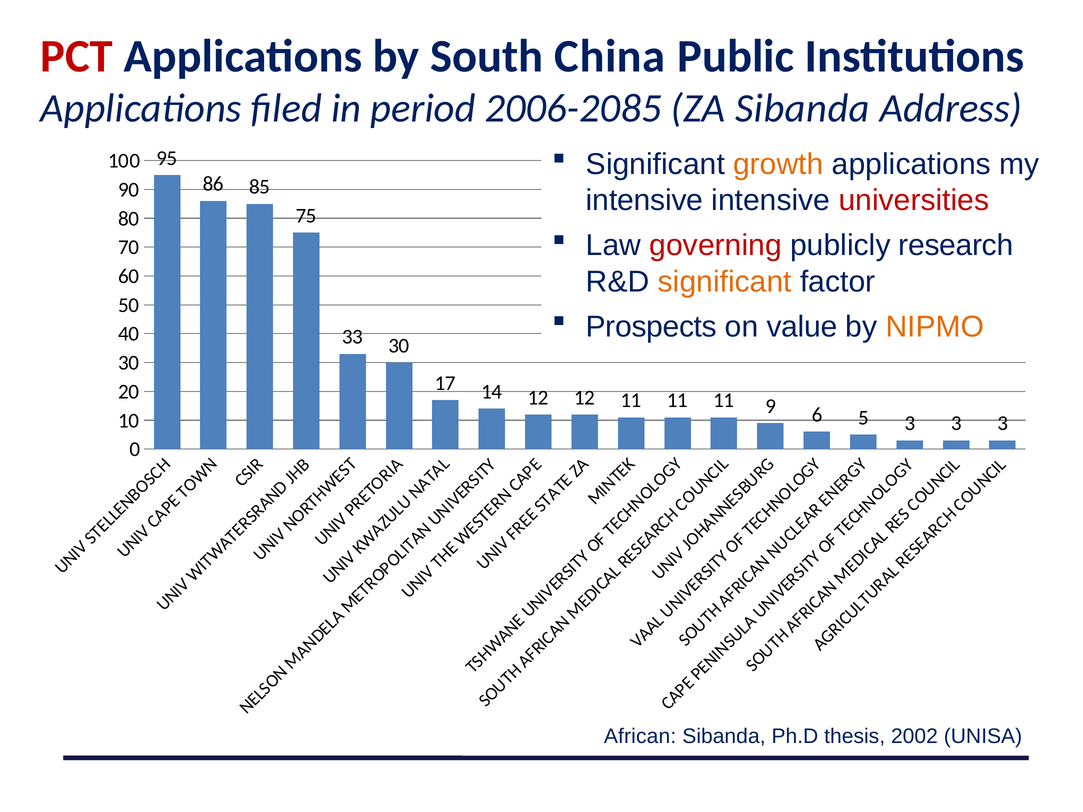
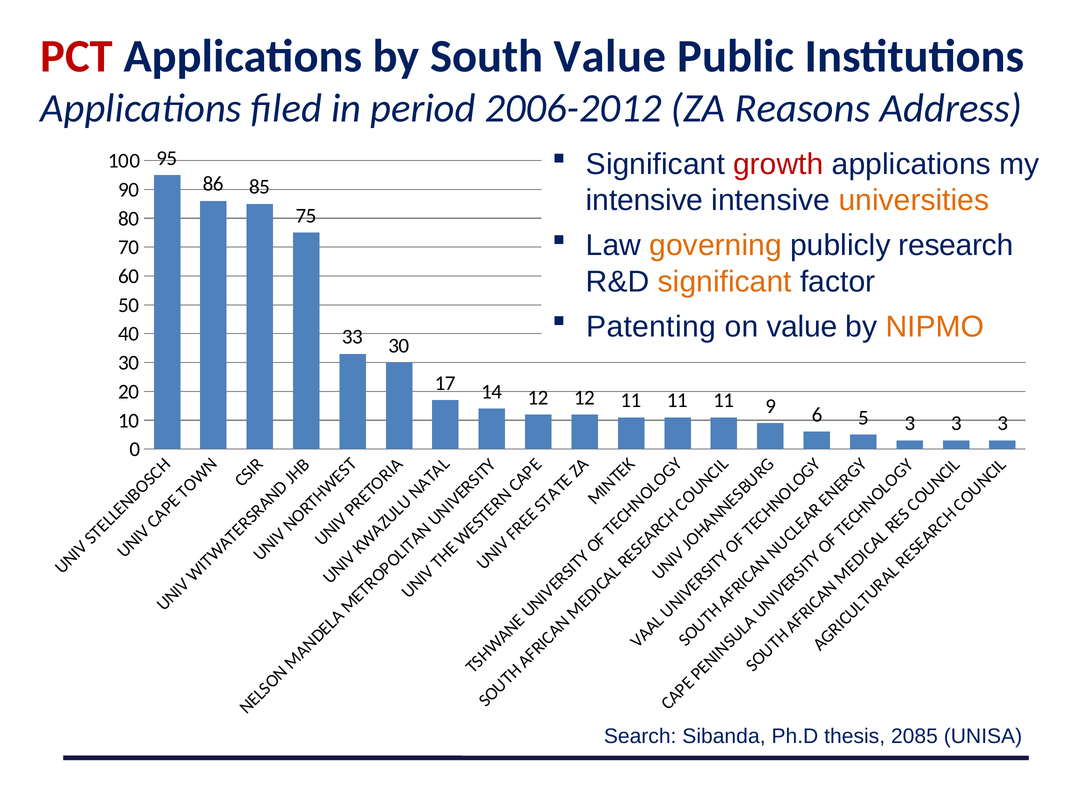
South China: China -> Value (610, 57)
2006-2085: 2006-2085 -> 2006-2012 (573, 108)
ZA Sibanda: Sibanda -> Reasons (803, 108)
growth colour: orange -> red (778, 164)
universities colour: red -> orange (914, 200)
governing colour: red -> orange (716, 246)
Prospects: Prospects -> Patenting (651, 327)
African: African -> Search (640, 737)
2002: 2002 -> 2085 (914, 737)
